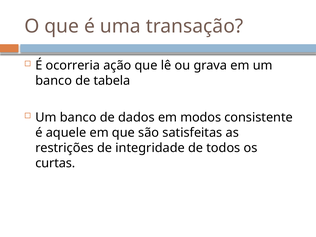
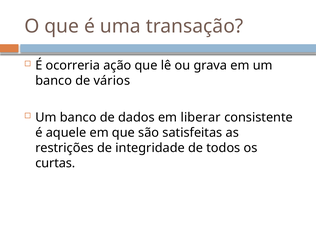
tabela: tabela -> vários (112, 81)
modos: modos -> liberar (201, 117)
